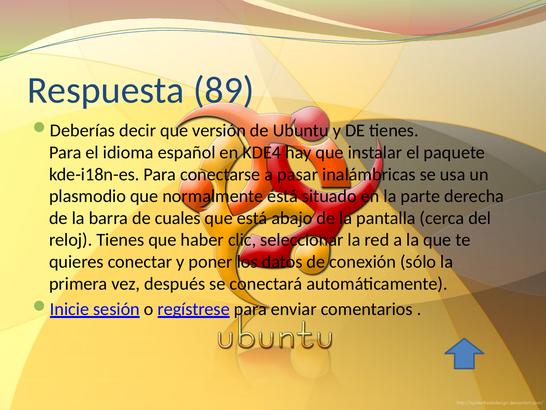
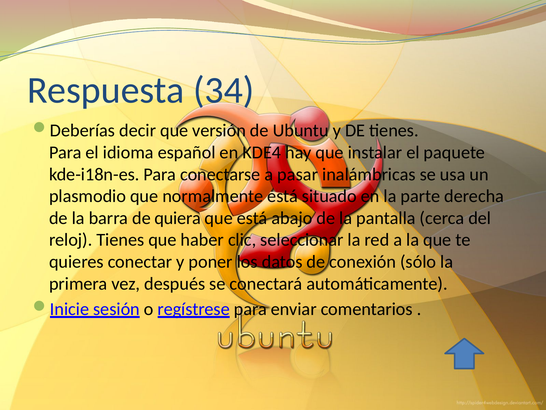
89: 89 -> 34 (224, 90)
cuales: cuales -> quiera (178, 218)
